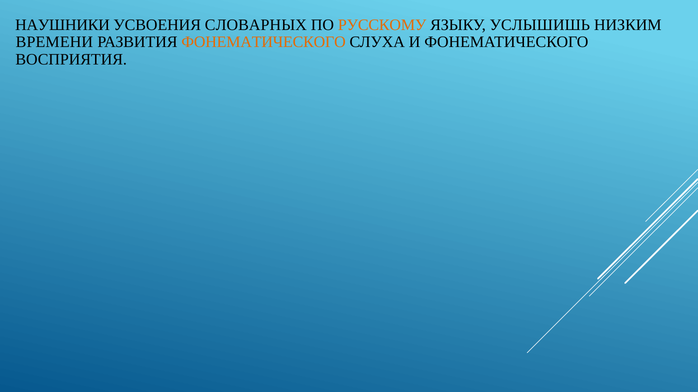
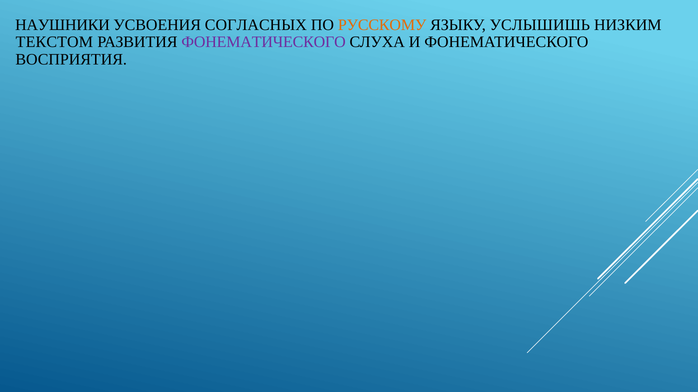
СЛОВАРНЫХ: СЛОВАРНЫХ -> СОГЛАСНЫХ (256, 25)
ВРЕМЕНИ: ВРЕМЕНИ -> ТЕКСТОМ (54, 42)
ФОНЕМАТИЧЕСКОГО colour: orange -> purple (264, 42)
